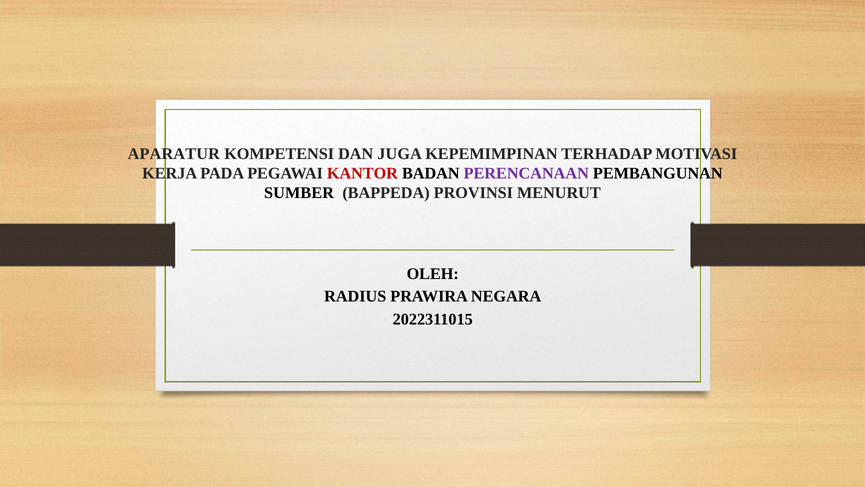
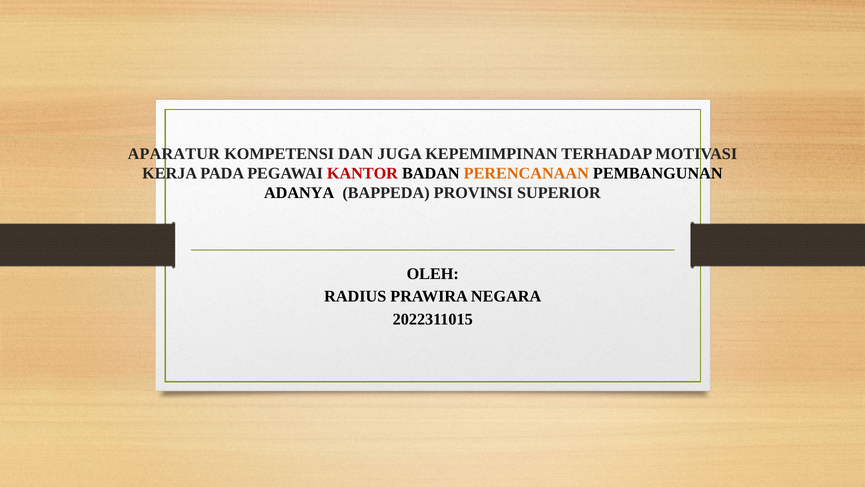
PERENCANAAN colour: purple -> orange (526, 173)
SUMBER: SUMBER -> ADANYA (299, 193)
MENURUT: MENURUT -> SUPERIOR (559, 193)
